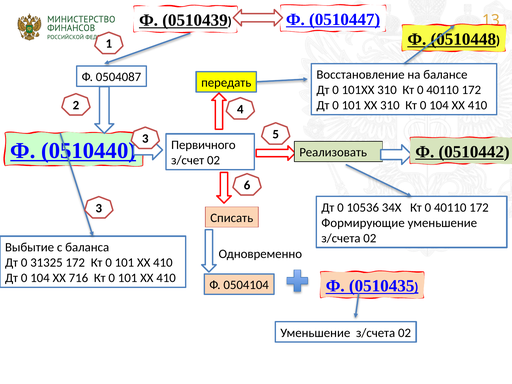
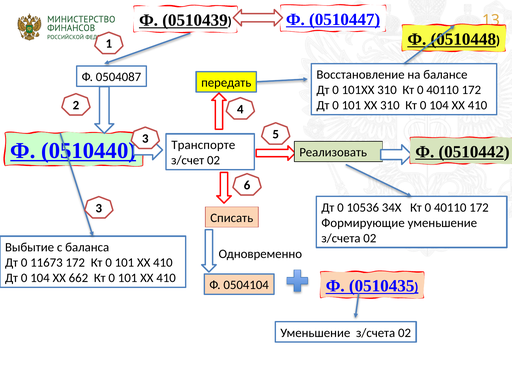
Первичного: Первичного -> Транспорте (203, 145)
31325: 31325 -> 11673 (46, 263)
716: 716 -> 662 (78, 278)
